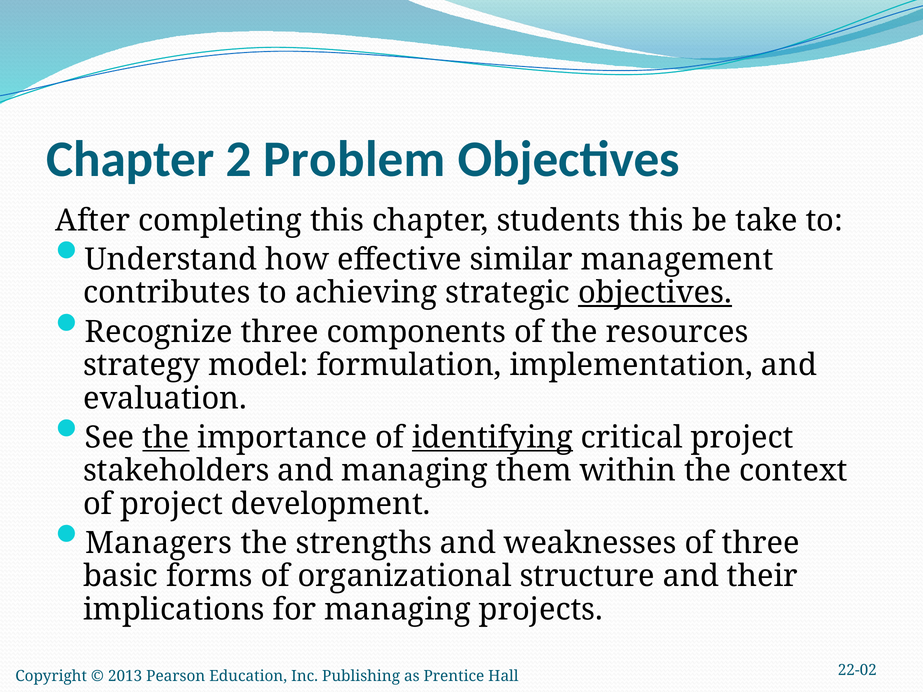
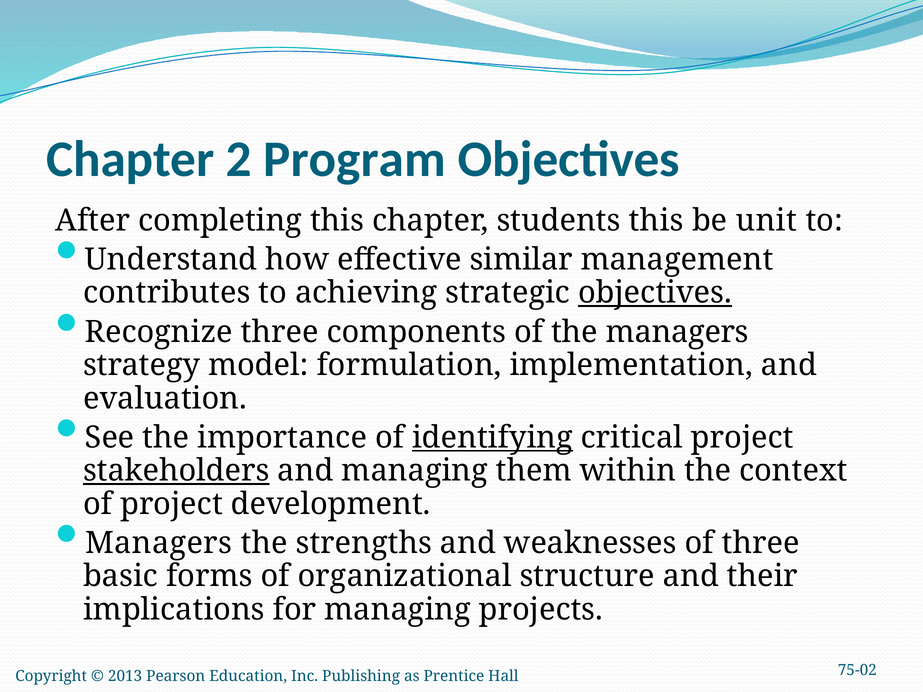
Problem: Problem -> Program (355, 159)
take: take -> unit (766, 221)
the resources: resources -> managers (677, 332)
the underline: present -> none (166, 438)
stakeholders underline: none -> present (176, 471)
22-02: 22-02 -> 75-02 (857, 670)
